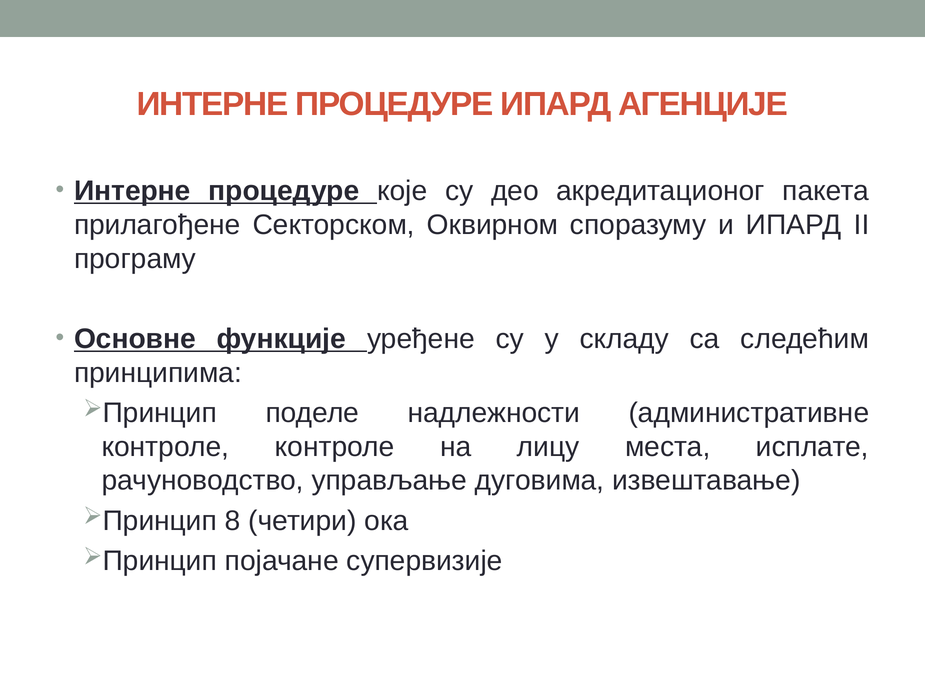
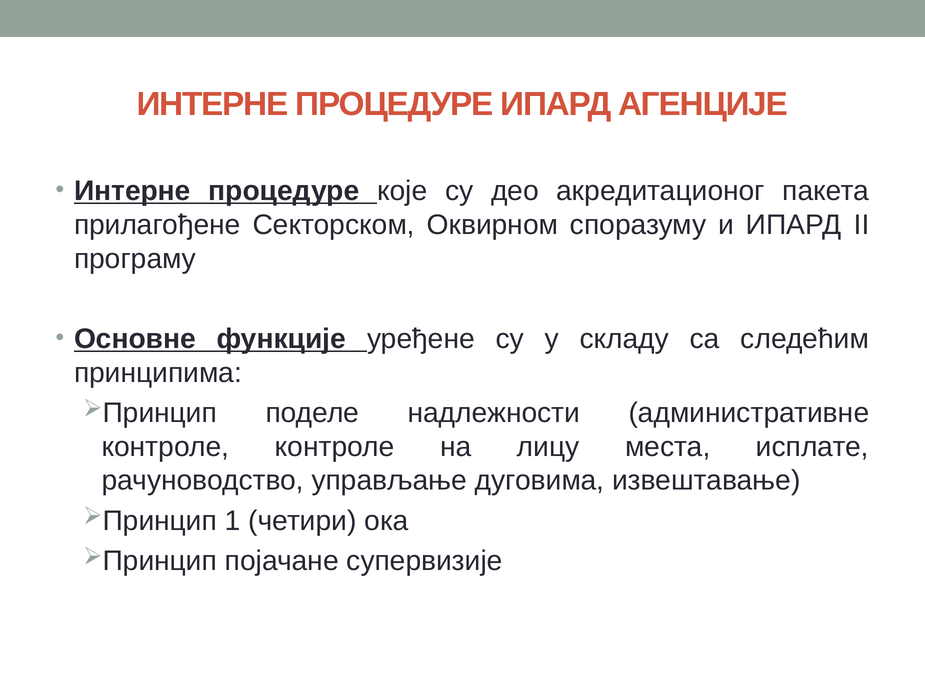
8: 8 -> 1 (233, 521)
